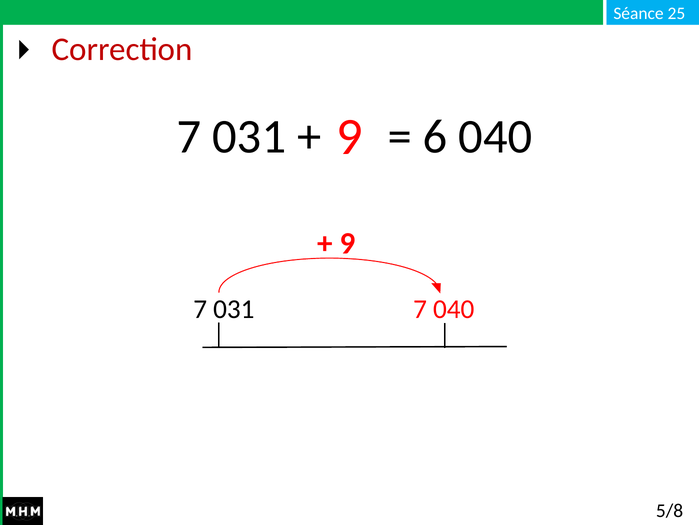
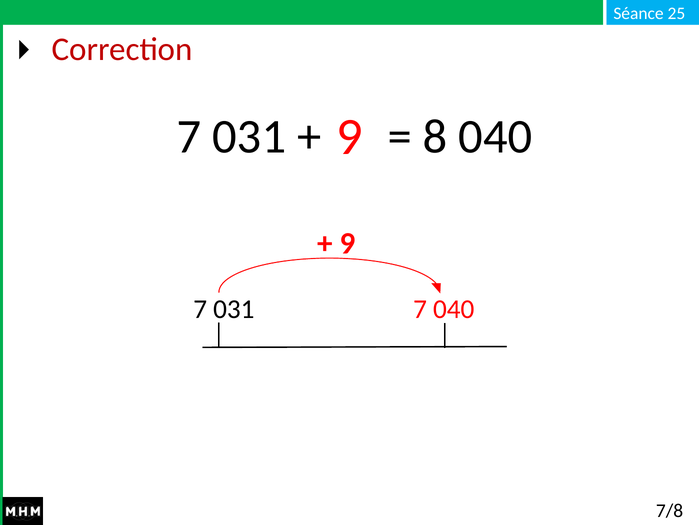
6: 6 -> 8 (435, 136)
5/8: 5/8 -> 7/8 (670, 510)
